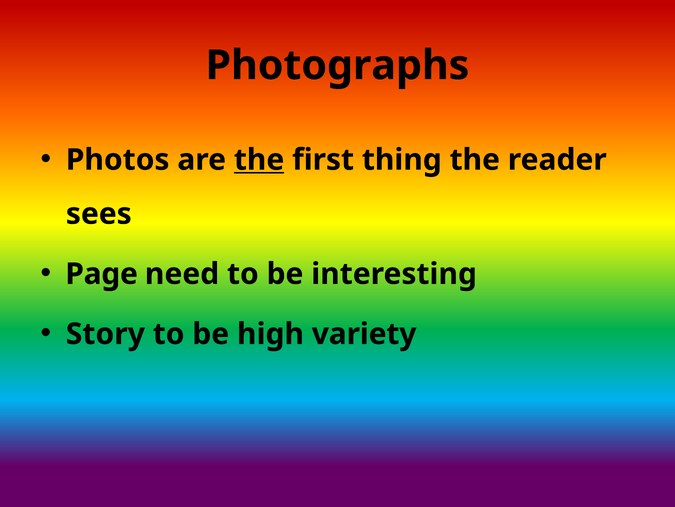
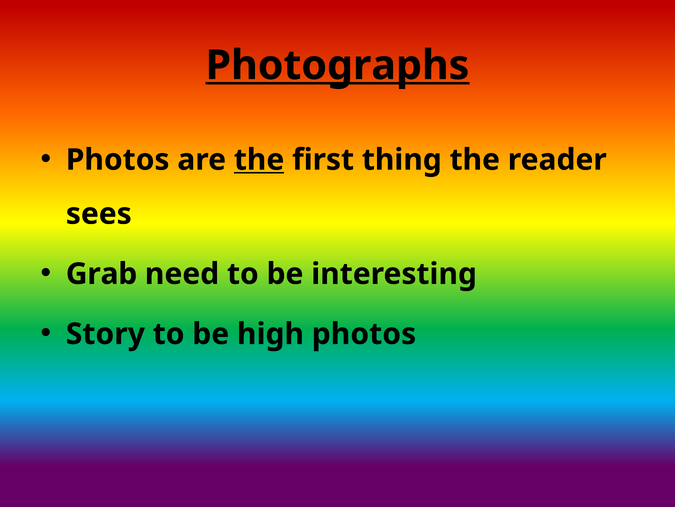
Photographs underline: none -> present (337, 65)
Page: Page -> Grab (102, 274)
high variety: variety -> photos (364, 334)
